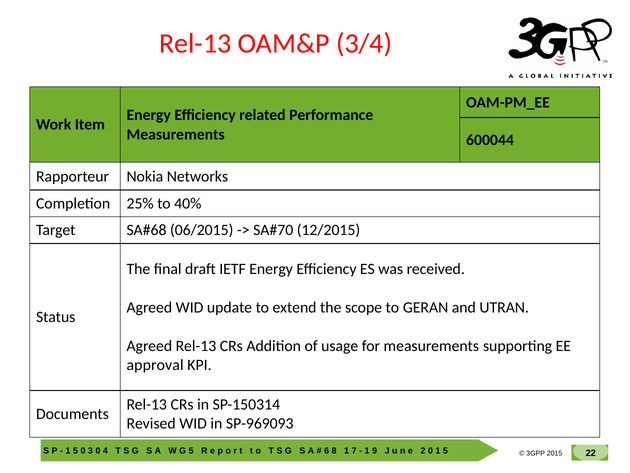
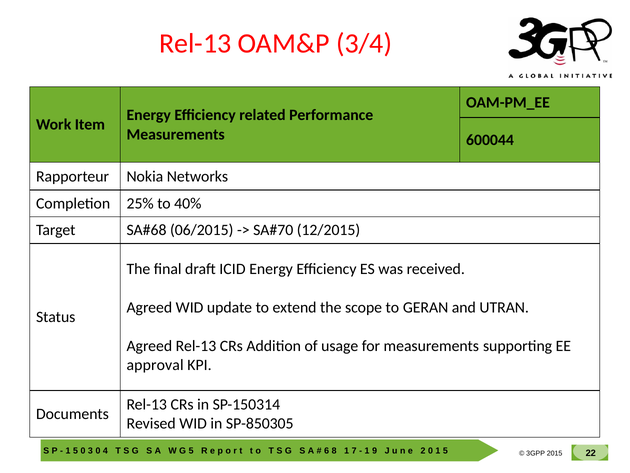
IETF: IETF -> ICID (232, 269)
SP-969093: SP-969093 -> SP-850305 (260, 423)
